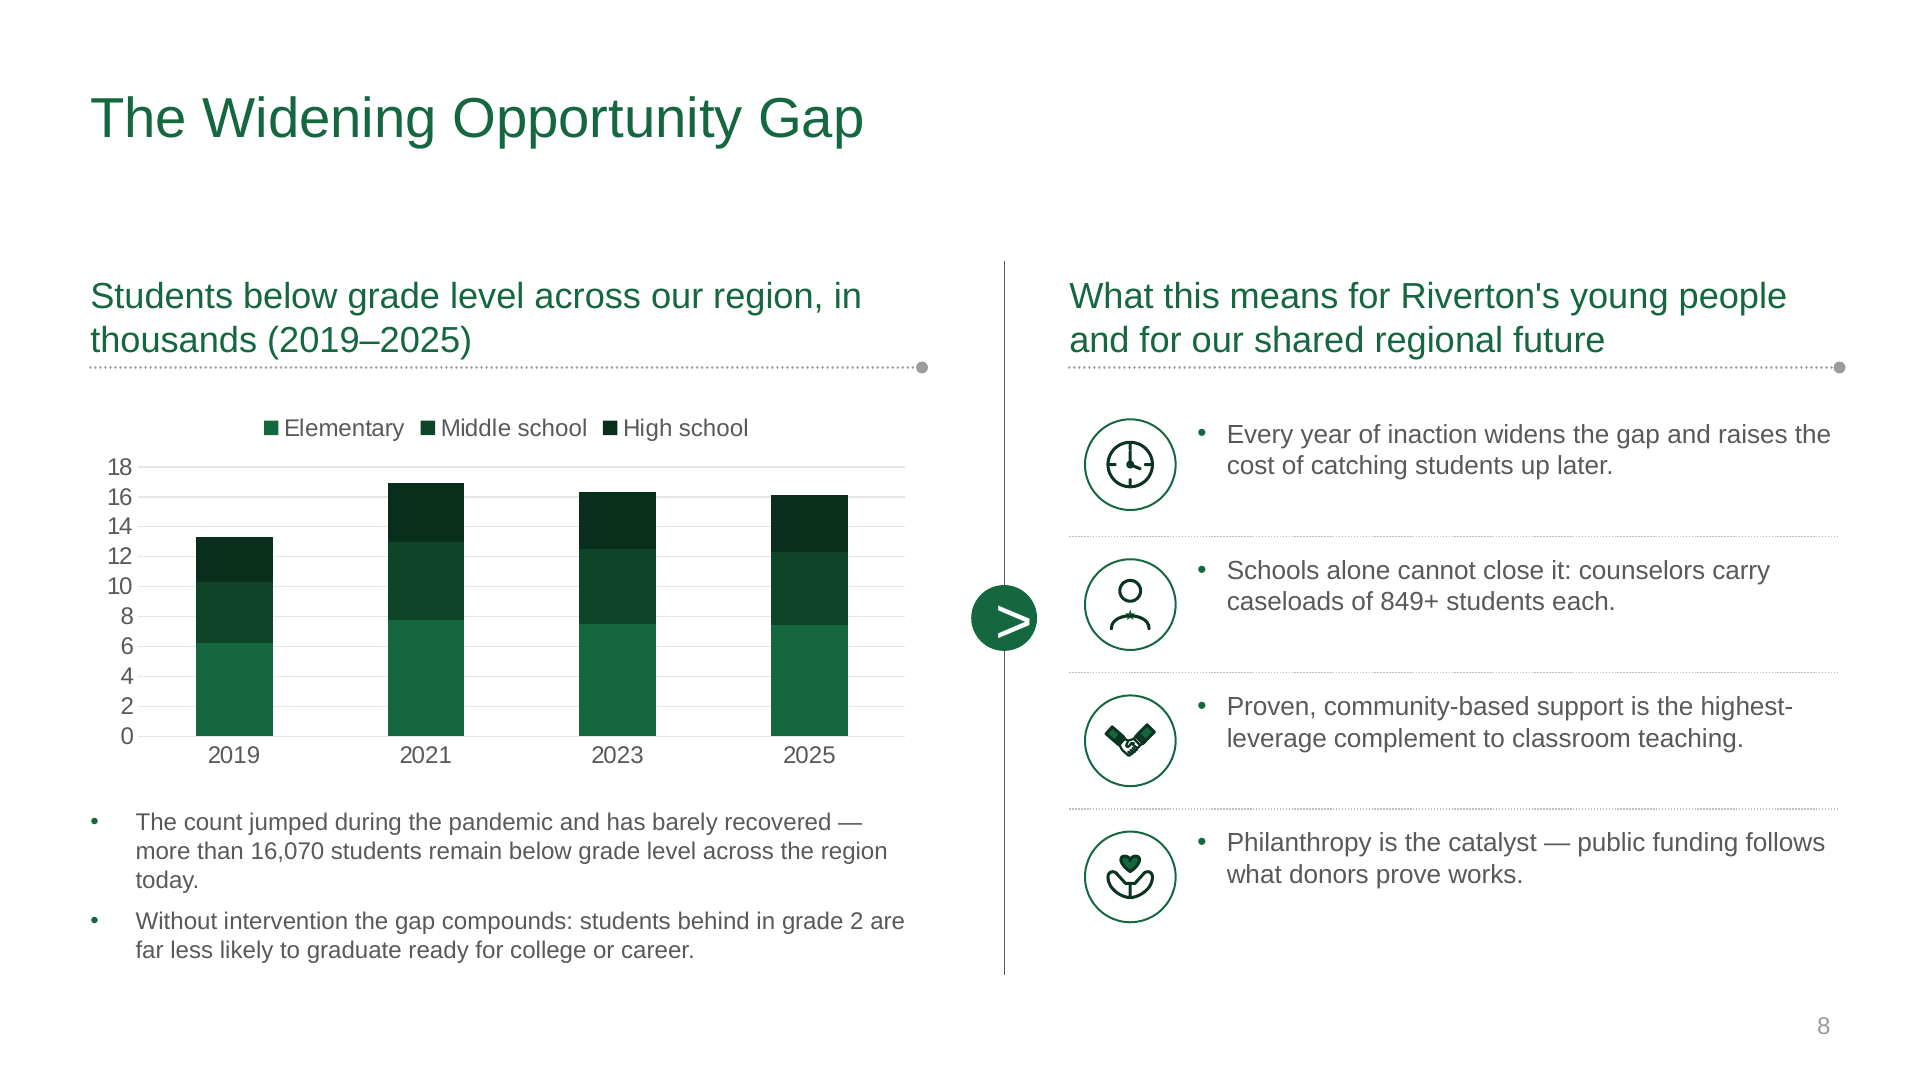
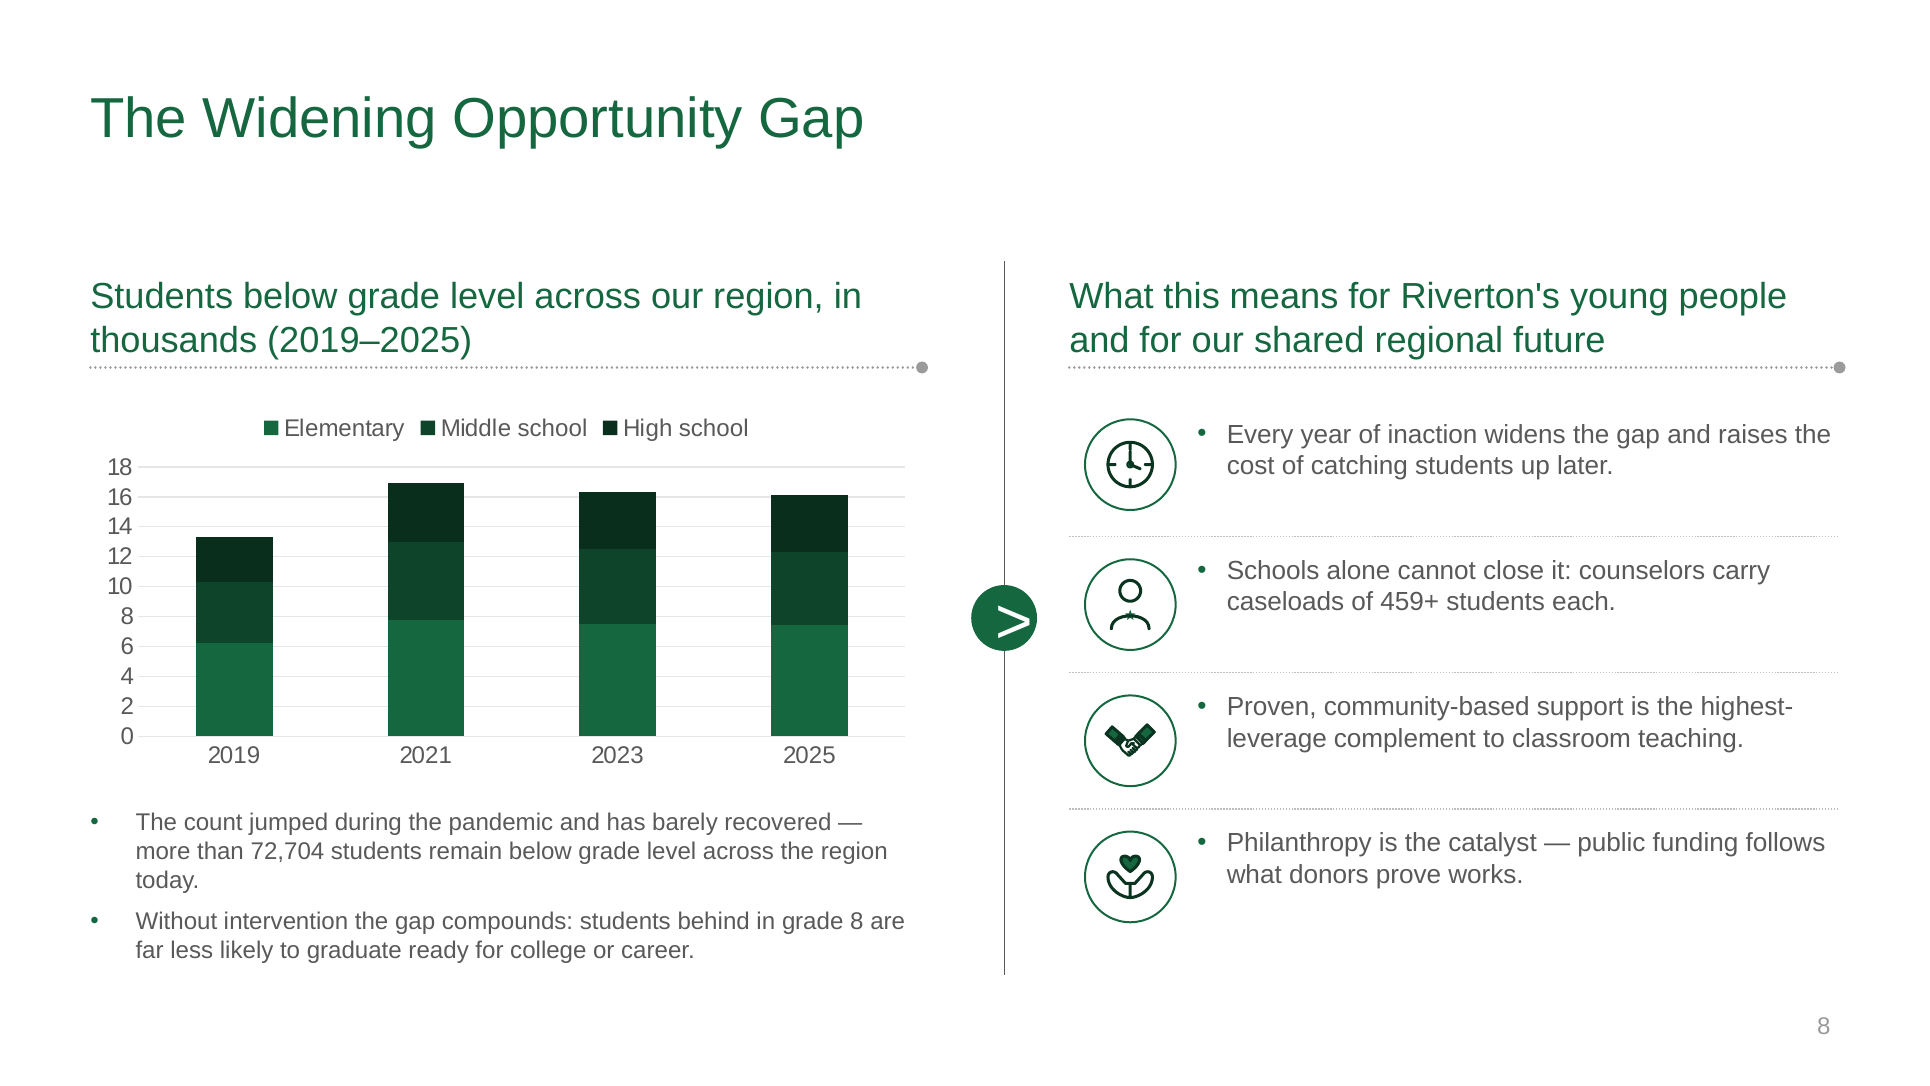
849+: 849+ -> 459+ (1410, 602)
16,070: 16,070 -> 72,704 (288, 851)
grade 2: 2 -> 8 (857, 921)
